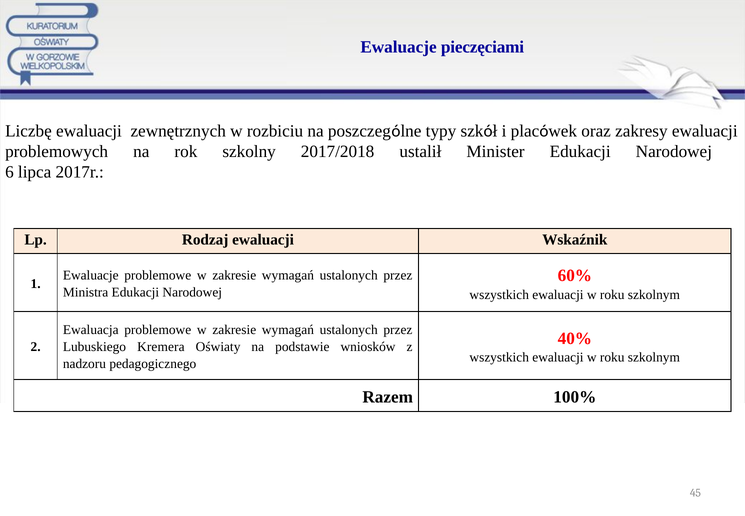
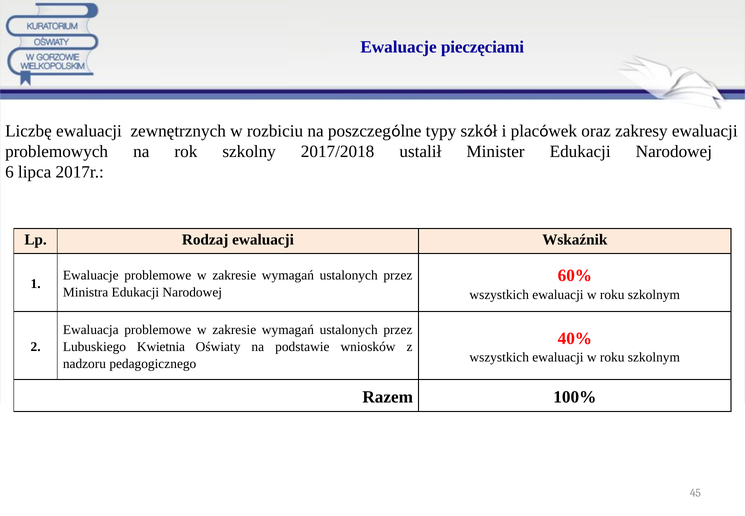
Kremera: Kremera -> Kwietnia (161, 346)
